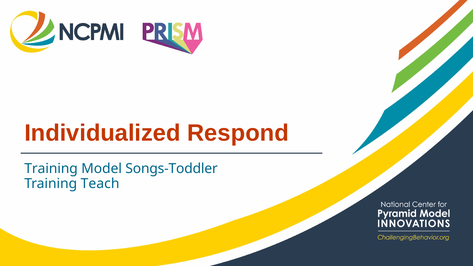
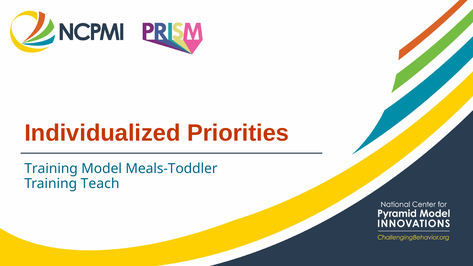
Respond: Respond -> Priorities (238, 133)
Songs-Toddler: Songs-Toddler -> Meals-Toddler (172, 169)
